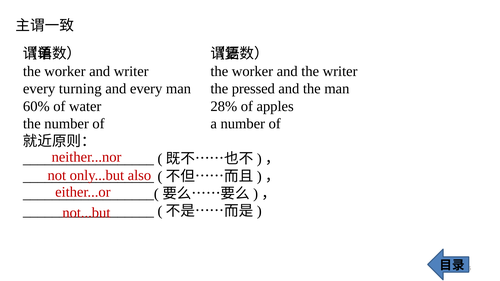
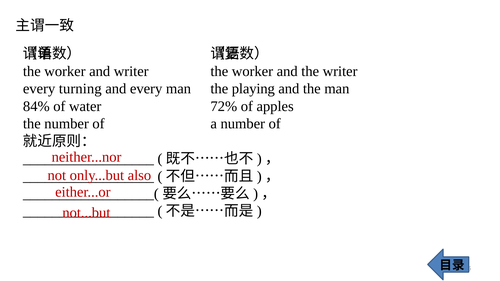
pressed: pressed -> playing (253, 89)
60%: 60% -> 84% (36, 106)
28%: 28% -> 72% (224, 106)
